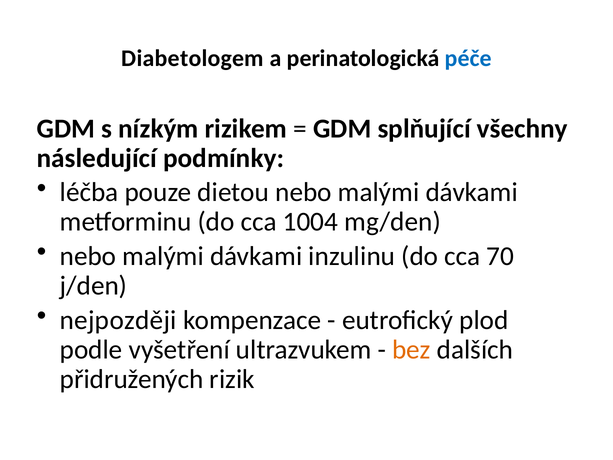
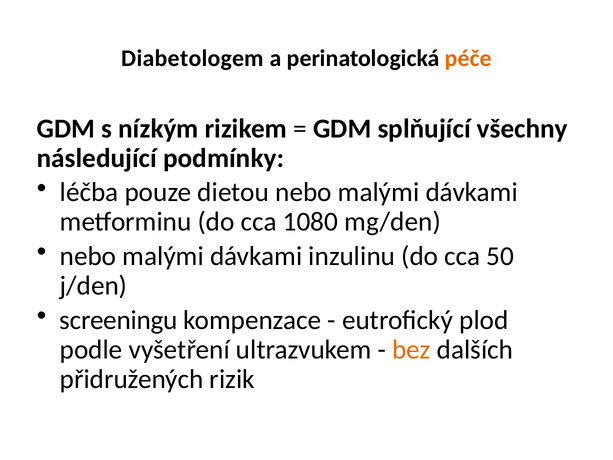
péče colour: blue -> orange (468, 58)
1004: 1004 -> 1080 (310, 222)
70: 70 -> 50 (500, 256)
nejpozději: nejpozději -> screeningu (119, 320)
